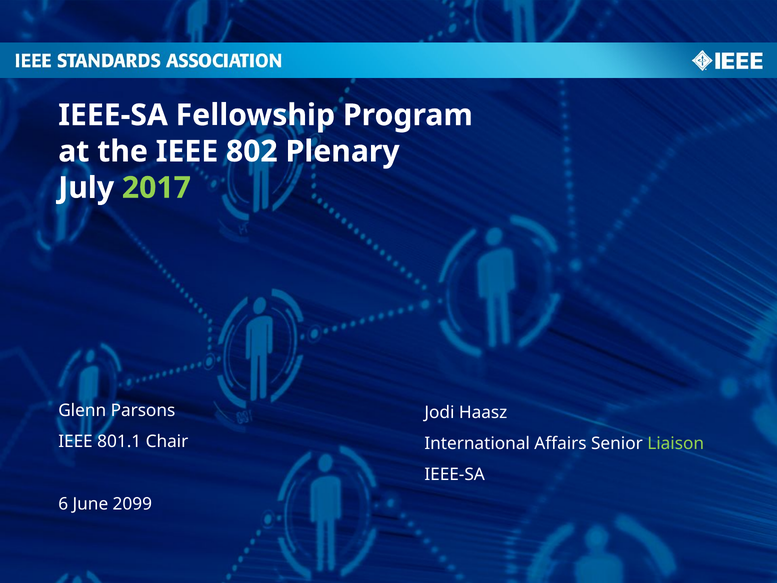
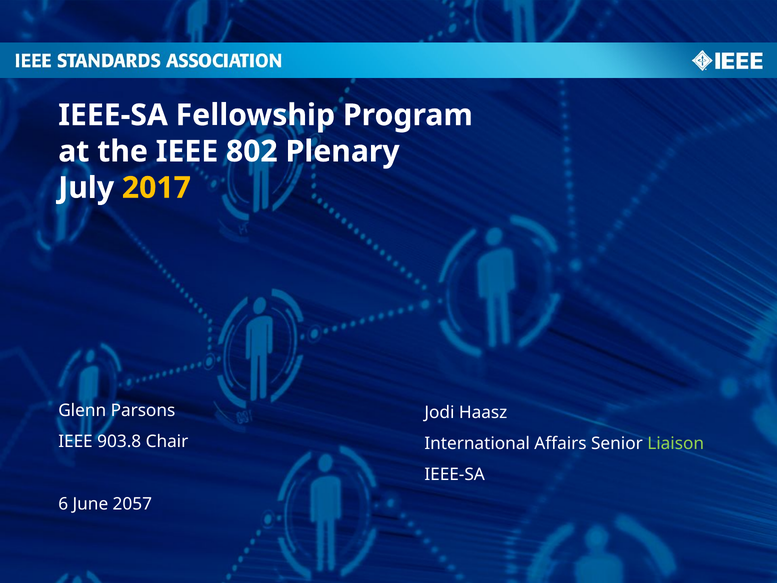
2017 colour: light green -> yellow (156, 188)
801.1: 801.1 -> 903.8 (119, 442)
2099: 2099 -> 2057 (132, 504)
